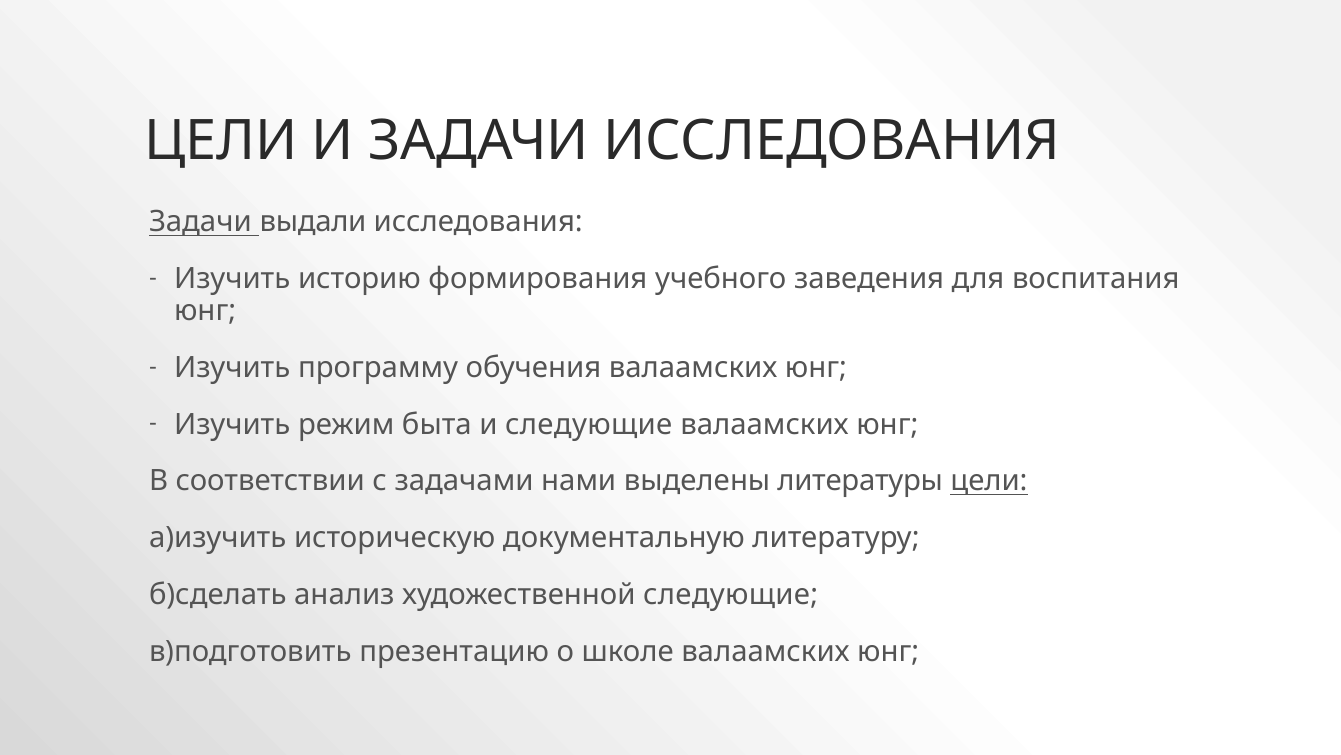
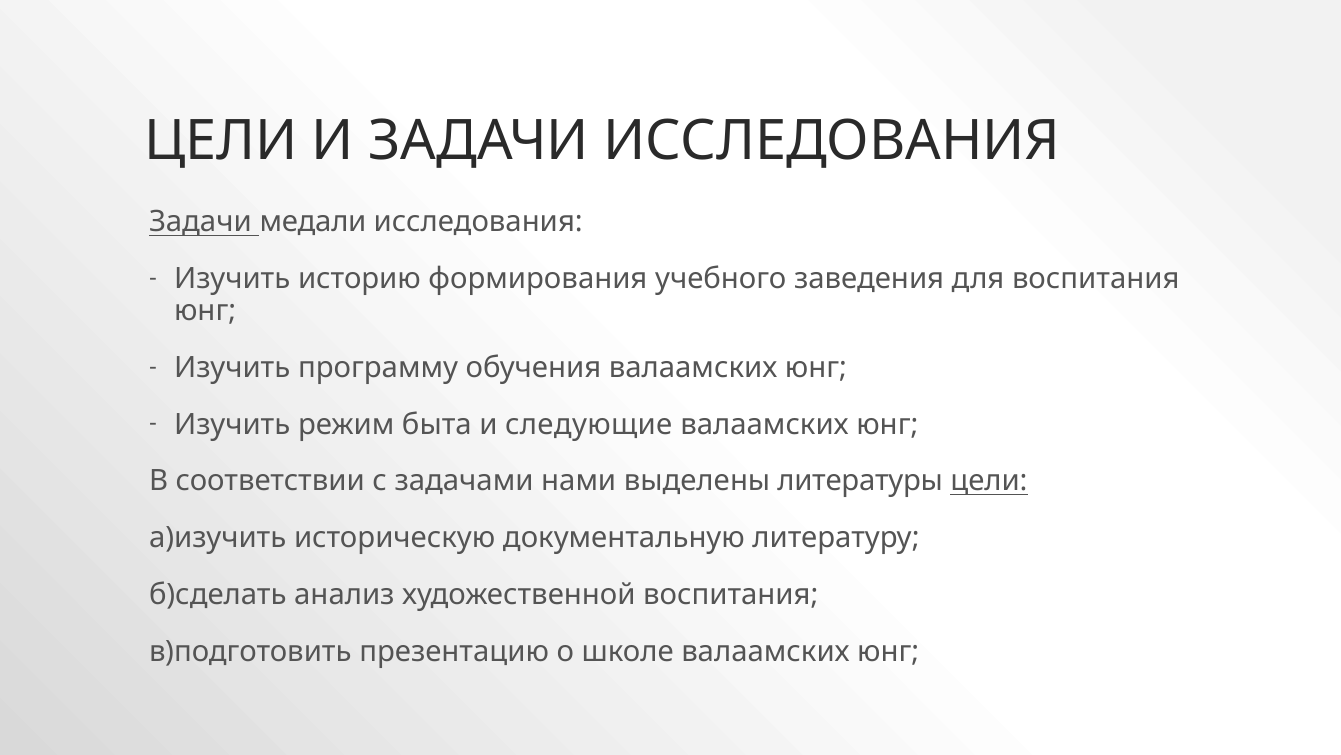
выдали: выдали -> медали (313, 222)
художественной следующие: следующие -> воспитания (731, 595)
